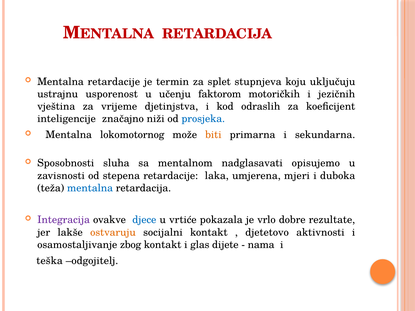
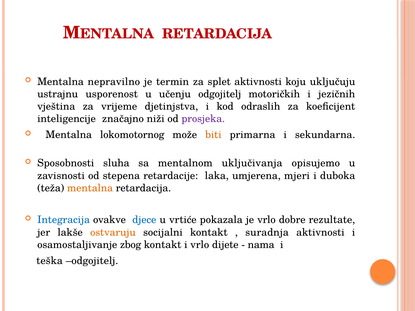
Mentalna retardacije: retardacije -> nepravilno (114, 82)
splet stupnjeva: stupnjeva -> aktivnosti (258, 82)
učenju faktorom: faktorom -> odgojitelj (220, 94)
prosjeka colour: blue -> purple (203, 119)
nadglasavati: nadglasavati -> uključivanja (252, 163)
mentalna colour: blue -> orange (90, 188)
Integracija colour: purple -> blue (64, 220)
djetetovo: djetetovo -> suradnja (267, 232)
i glas: glas -> vrlo (200, 245)
